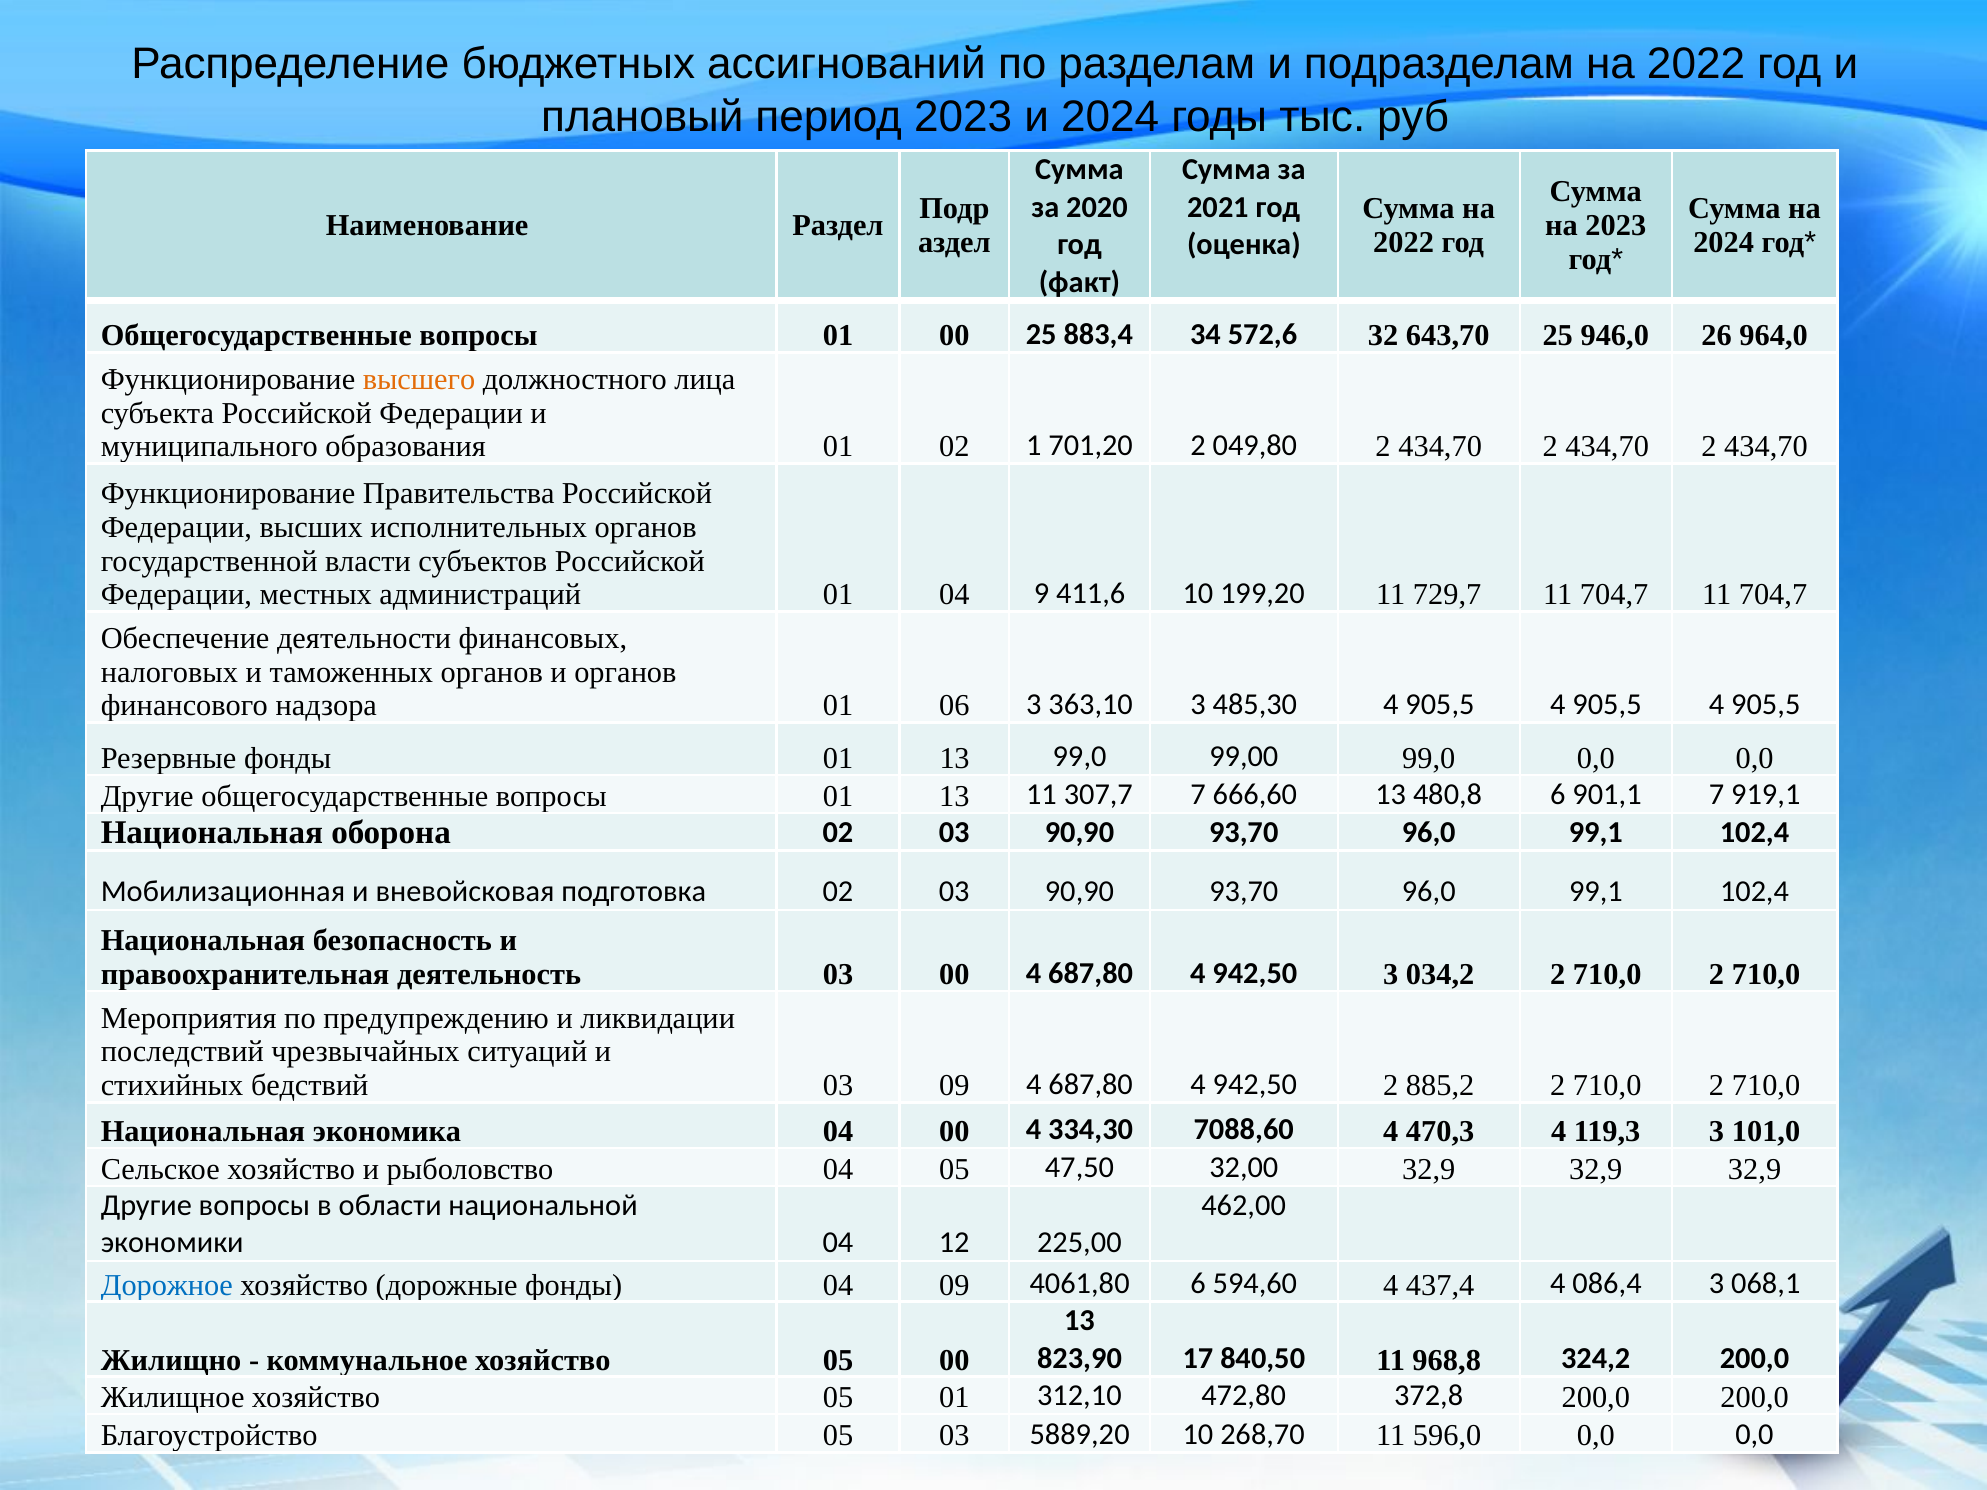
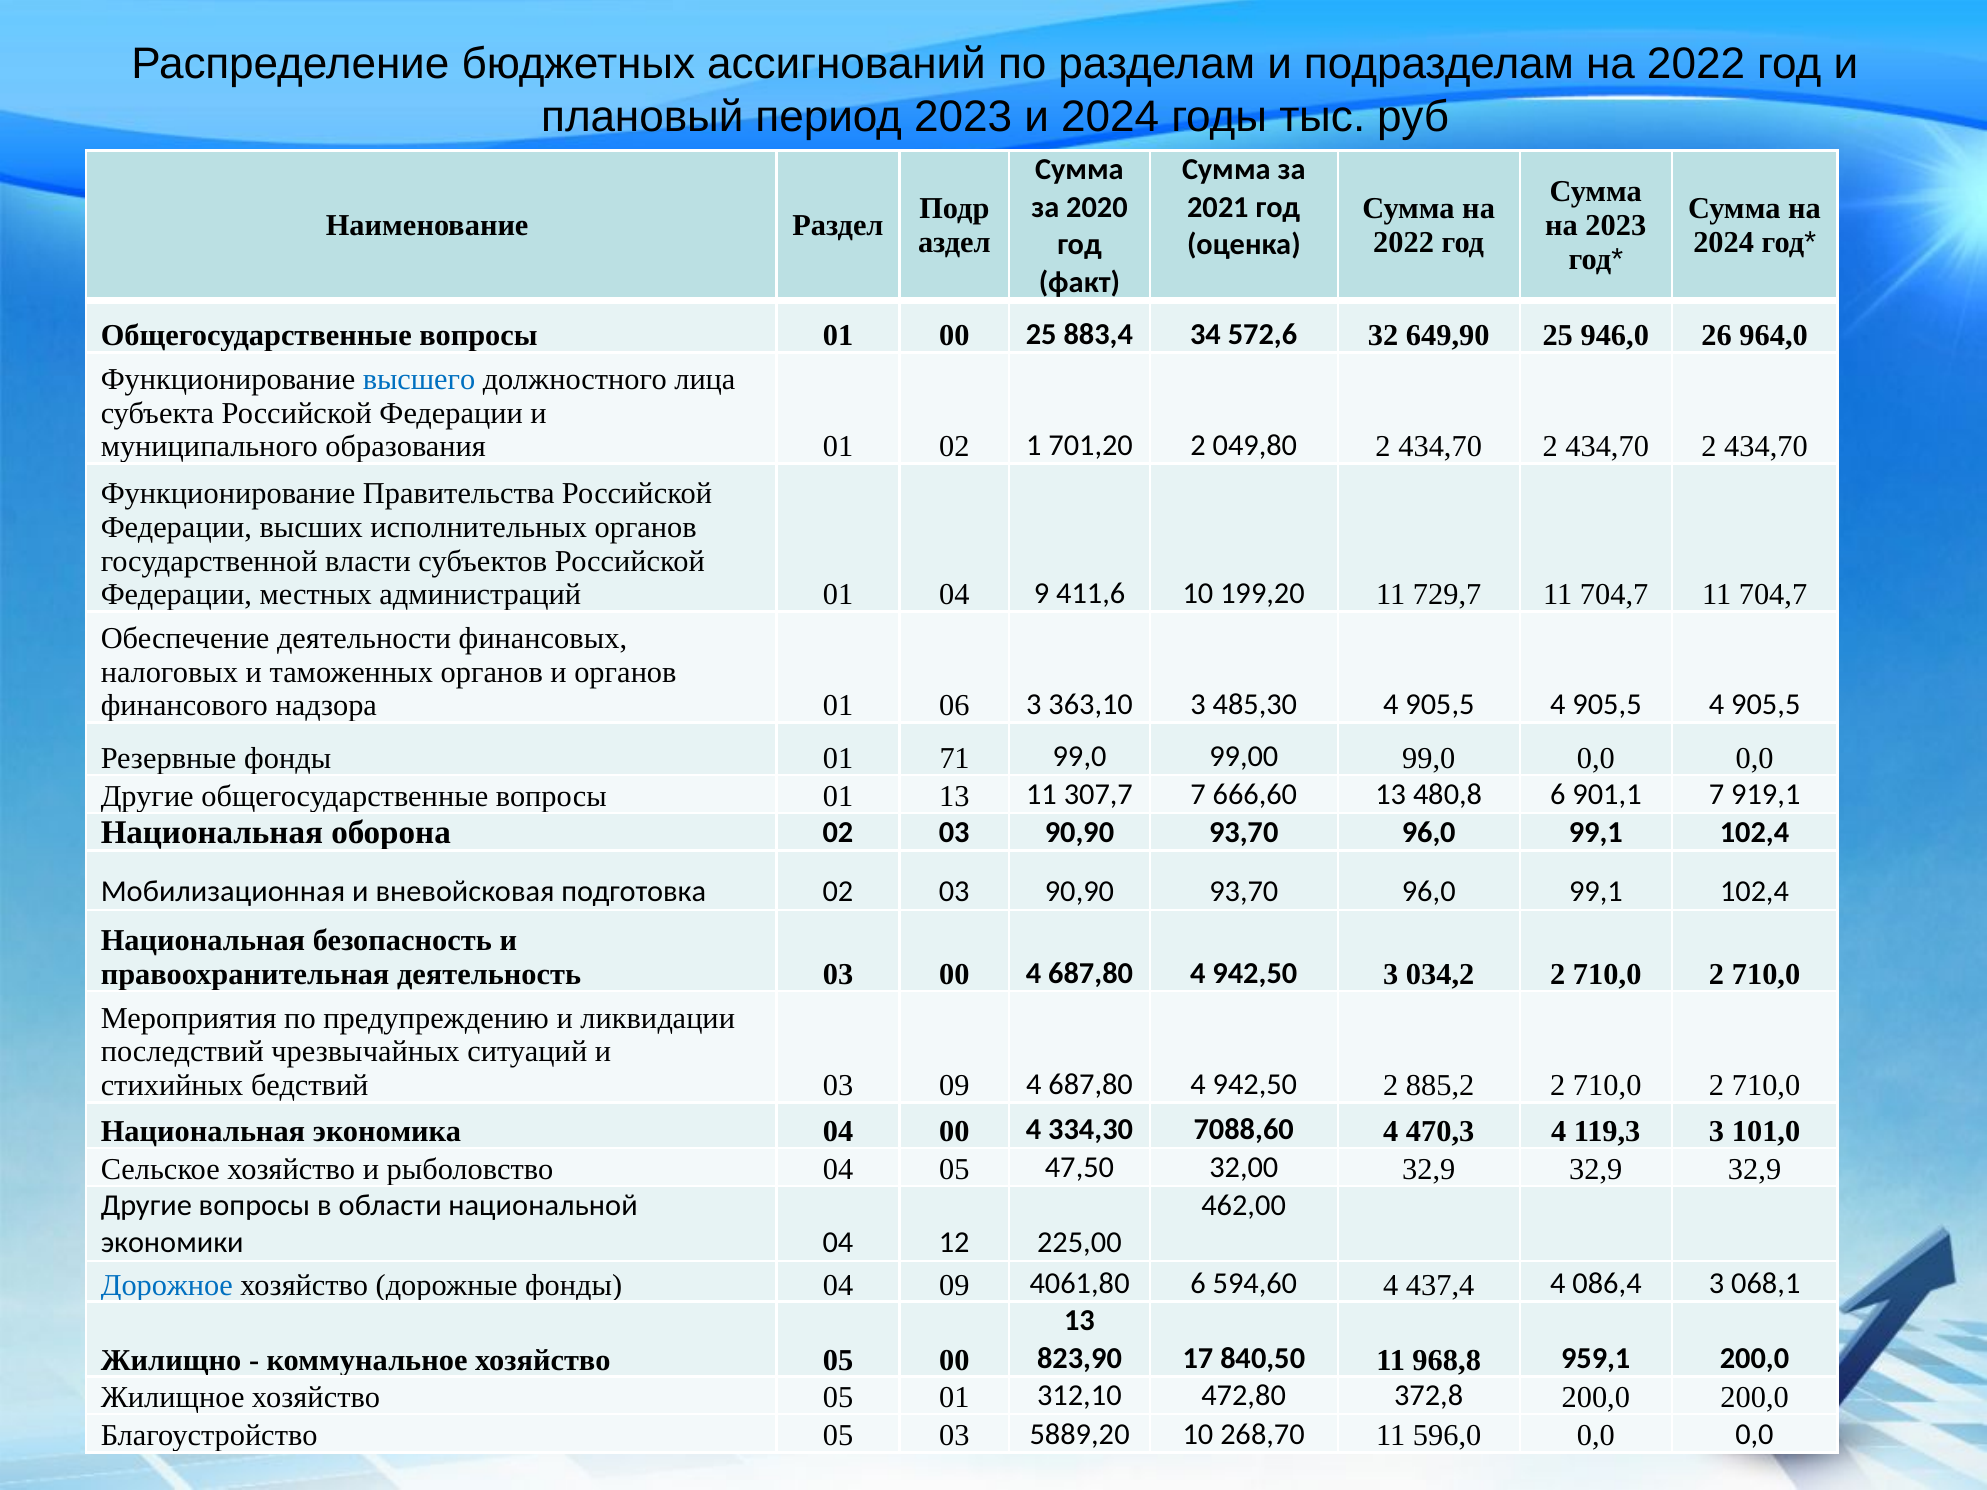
643,70: 643,70 -> 649,90 (1448, 336)
высшего colour: orange -> blue (419, 379)
фонды 01 13: 13 -> 71 (955, 759)
324,2: 324,2 -> 959,1 (1596, 1359)
